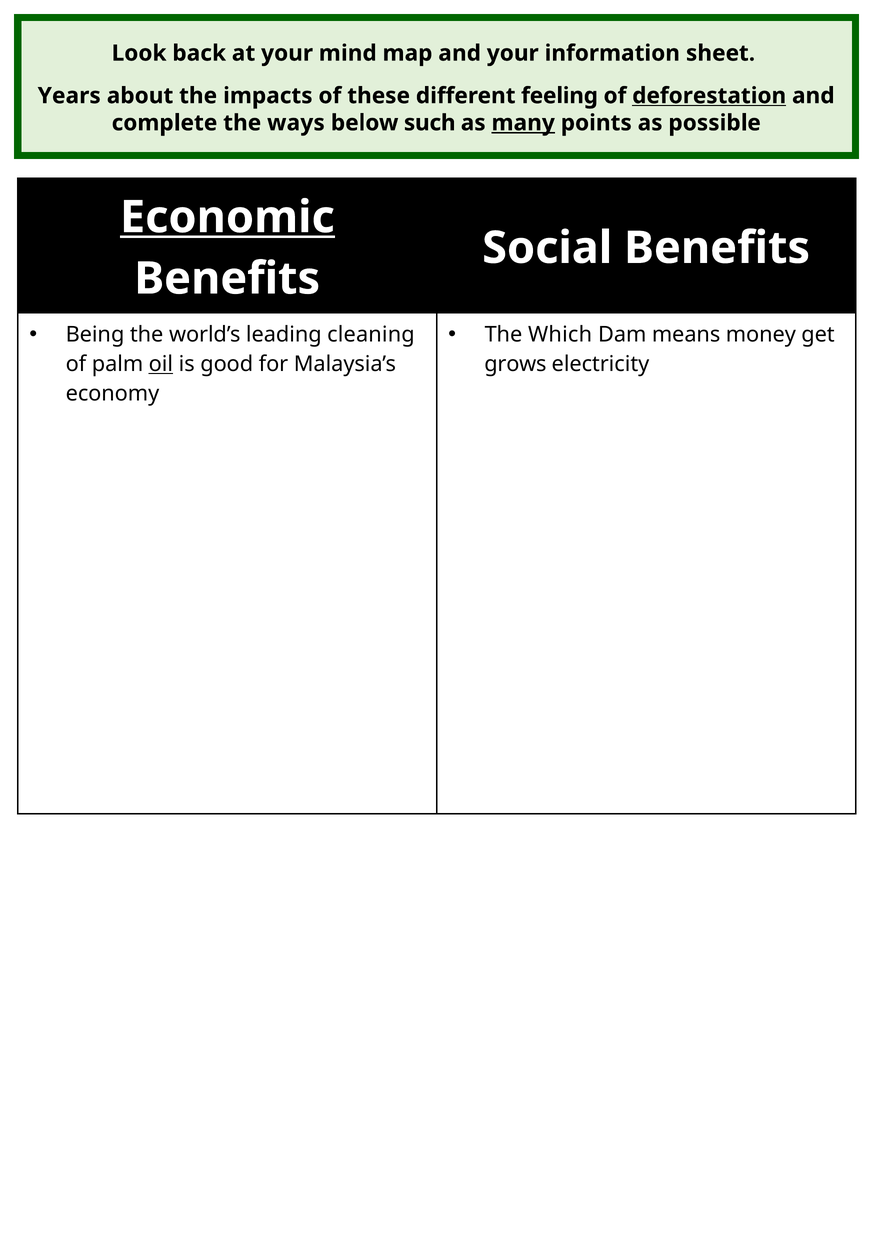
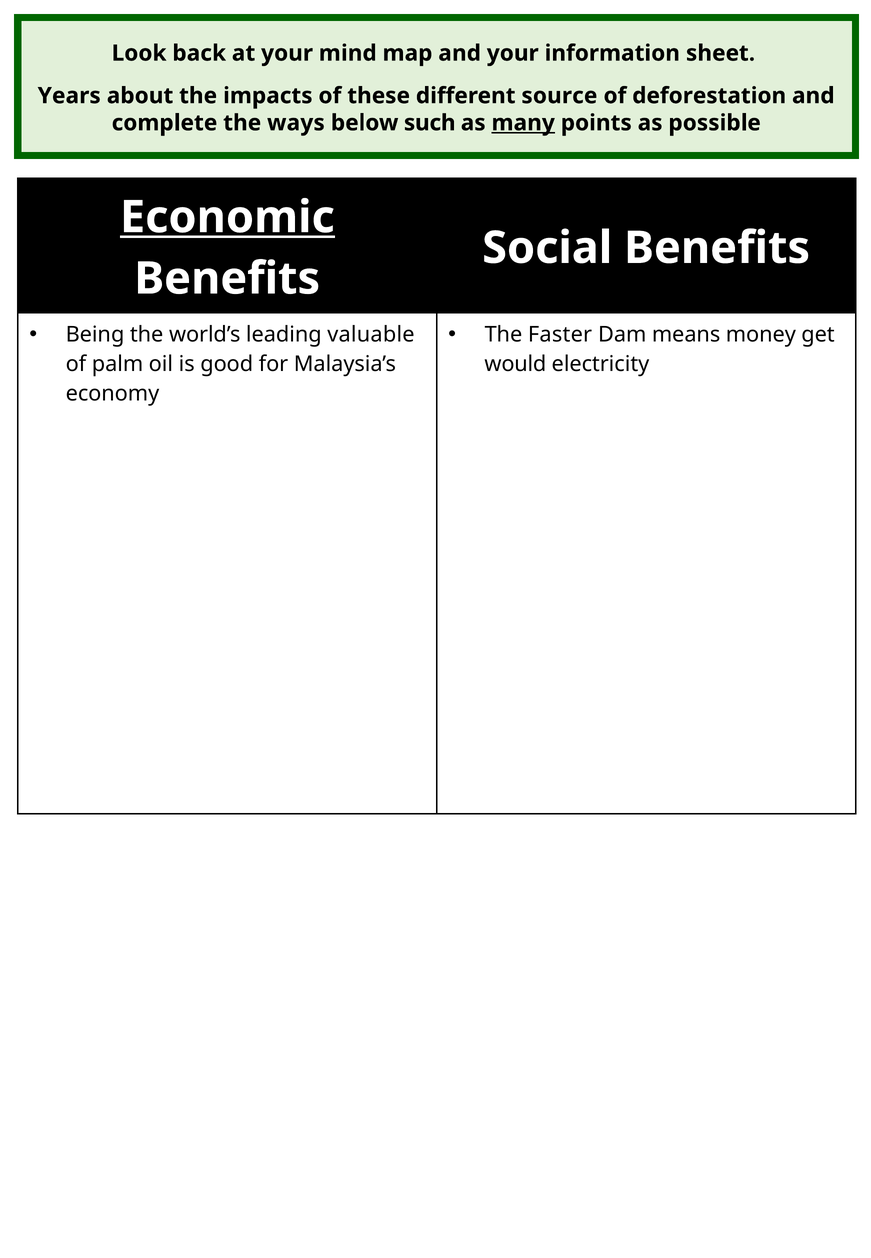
feeling: feeling -> source (559, 96)
deforestation underline: present -> none (709, 96)
cleaning: cleaning -> valuable (371, 334)
Which: Which -> Faster (560, 334)
oil underline: present -> none (161, 364)
grows: grows -> would (515, 364)
